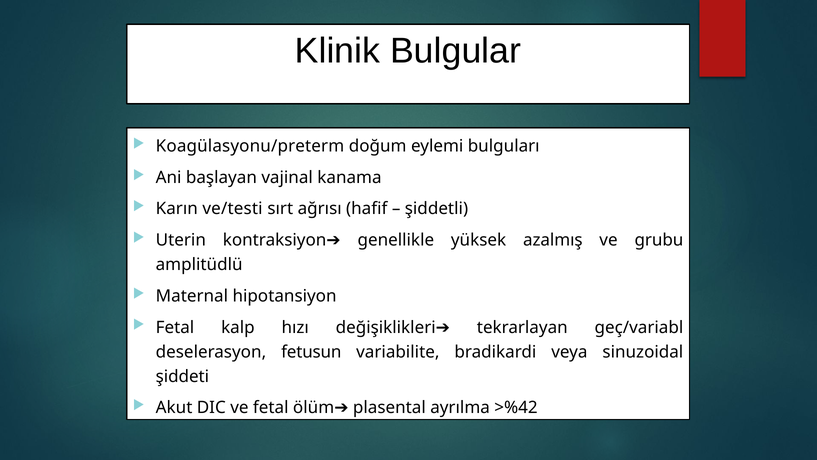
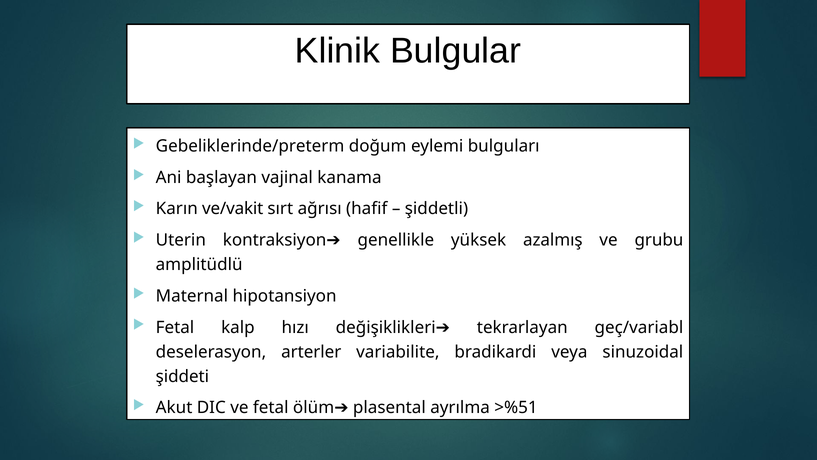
Koagülasyonu/preterm: Koagülasyonu/preterm -> Gebeliklerinde/preterm (250, 146)
ve/testi: ve/testi -> ve/vakit (233, 209)
fetusun: fetusun -> arterler (311, 352)
>%42: >%42 -> >%51 (516, 407)
